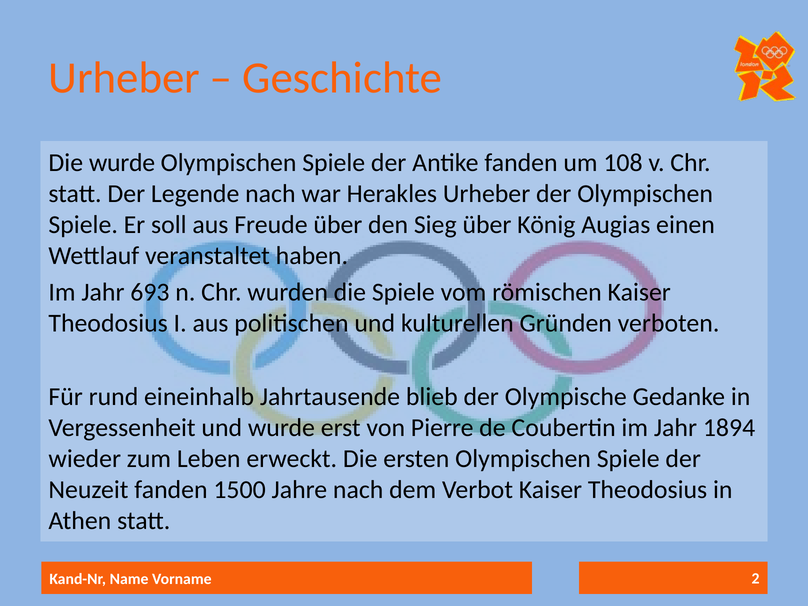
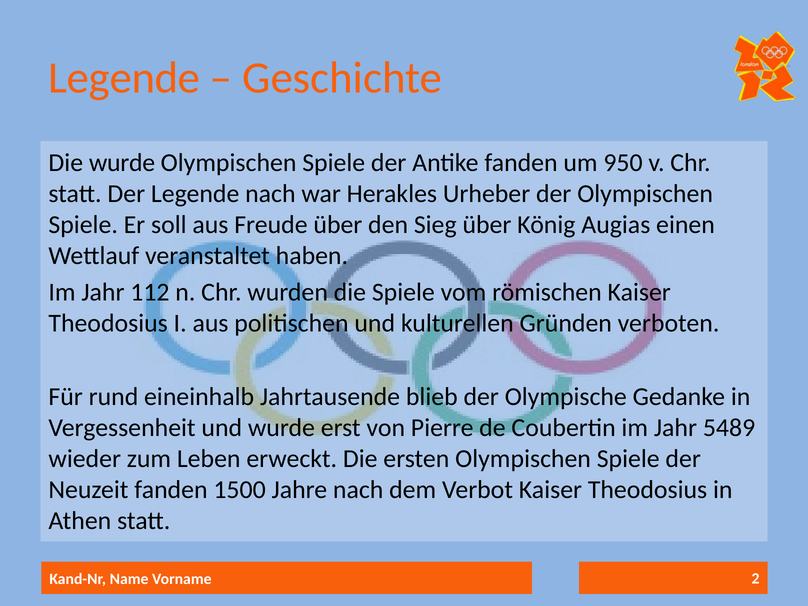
Urheber: Urheber -> Legende (124, 78)
108: 108 -> 950 (623, 163)
693: 693 -> 112 (150, 292)
1894: 1894 -> 5489 (729, 428)
